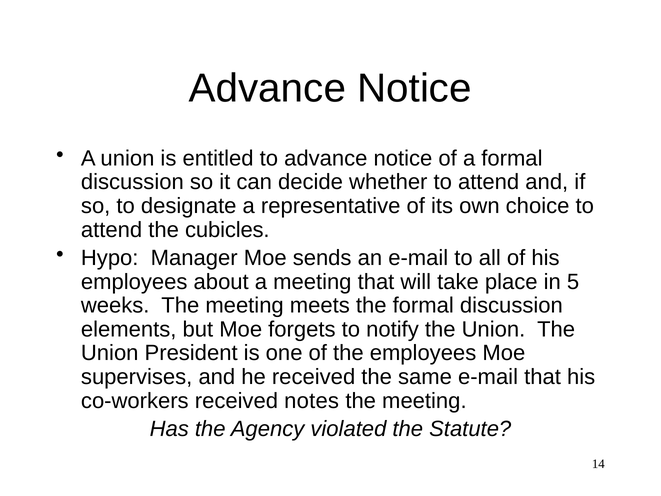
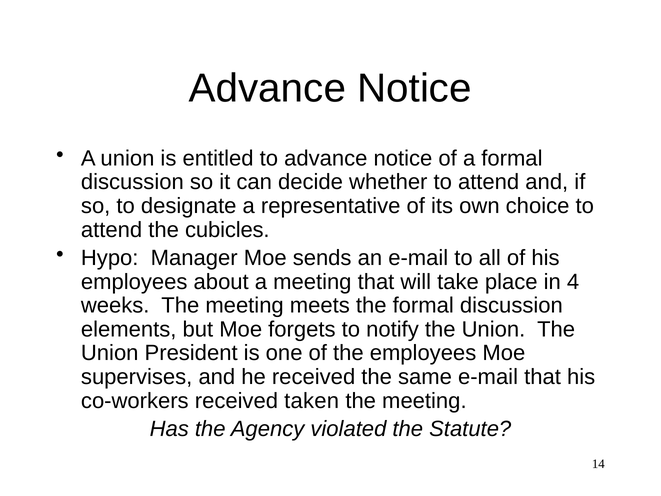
5: 5 -> 4 (573, 282)
notes: notes -> taken (312, 401)
